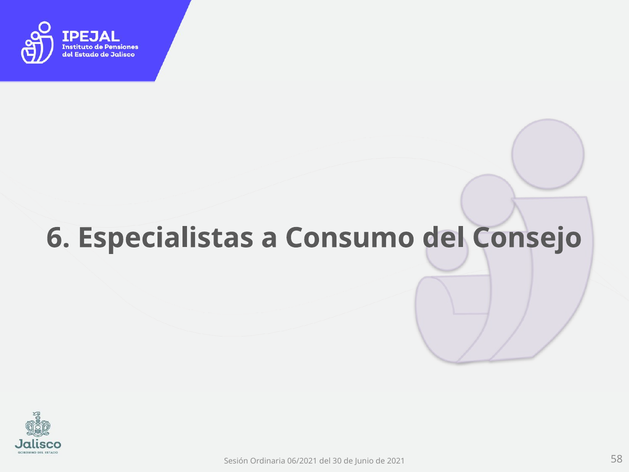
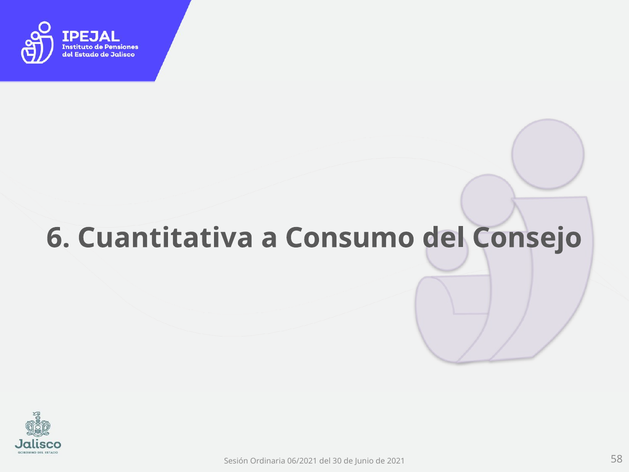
Especialistas: Especialistas -> Cuantitativa (165, 238)
